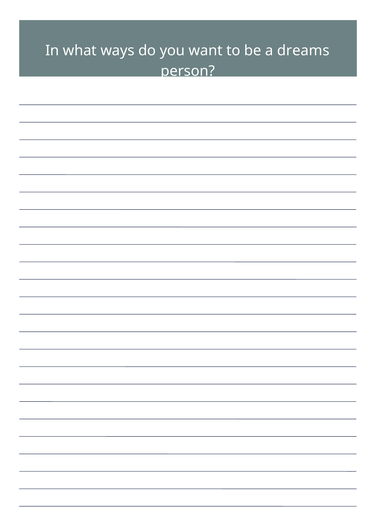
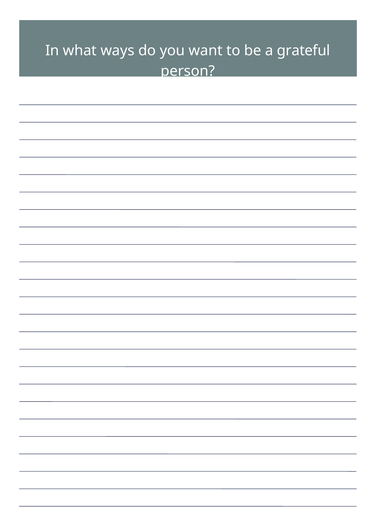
dreams: dreams -> grateful (304, 51)
